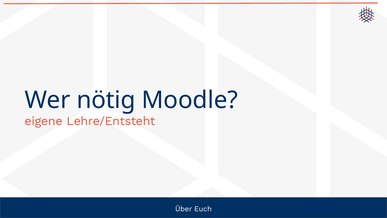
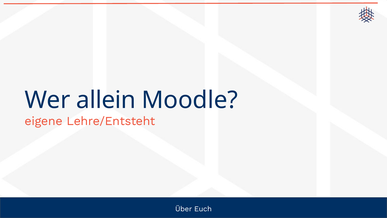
nötig: nötig -> allein (106, 100)
